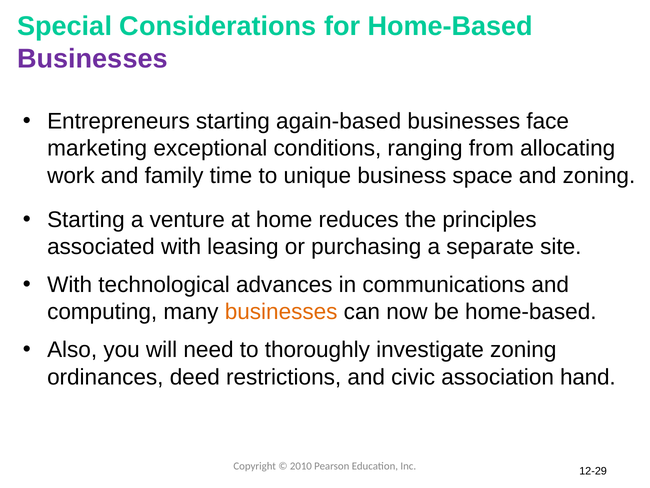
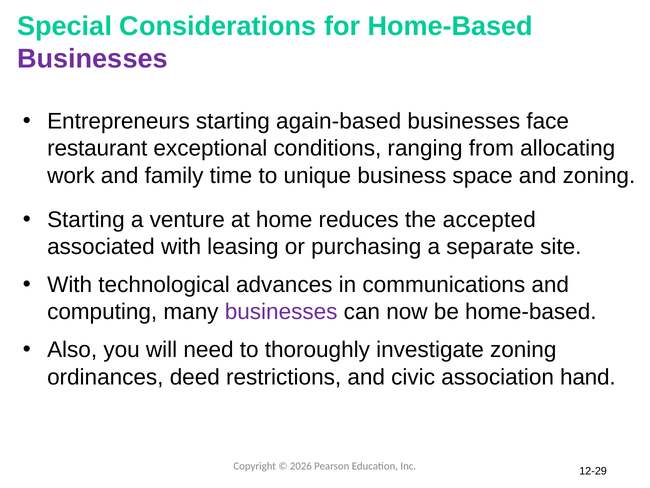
marketing: marketing -> restaurant (97, 148)
principles: principles -> accepted (489, 220)
businesses colour: orange -> purple (281, 312)
2010: 2010 -> 2026 (301, 465)
